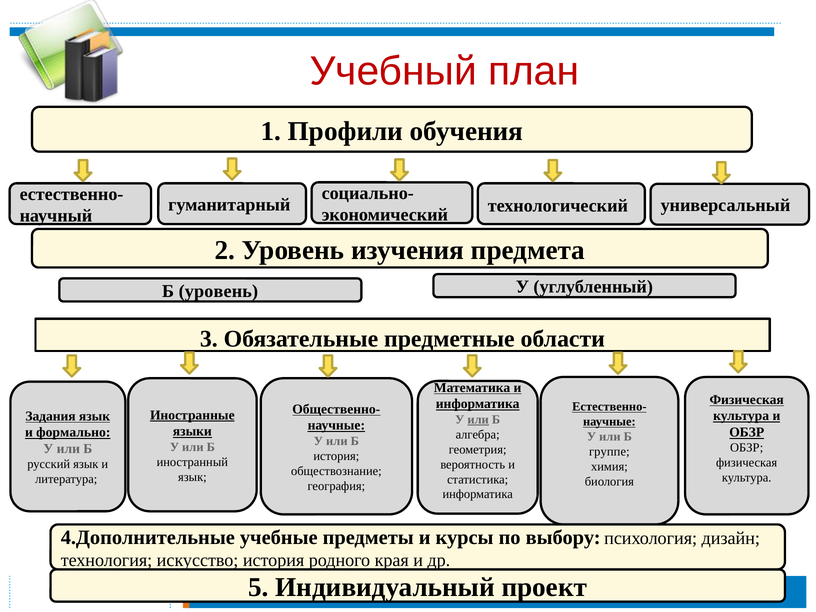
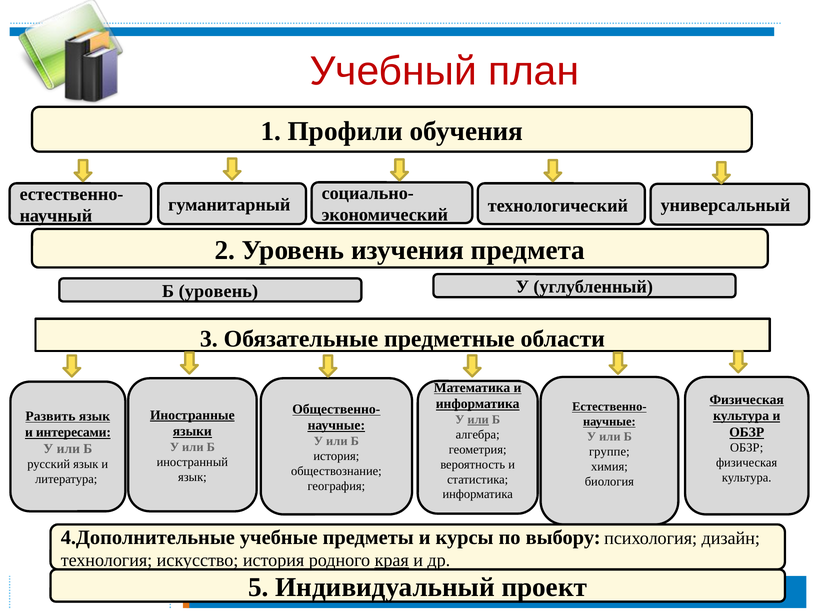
Задания: Задания -> Развить (50, 416)
формально: формально -> интересами (73, 432)
края underline: none -> present (392, 560)
